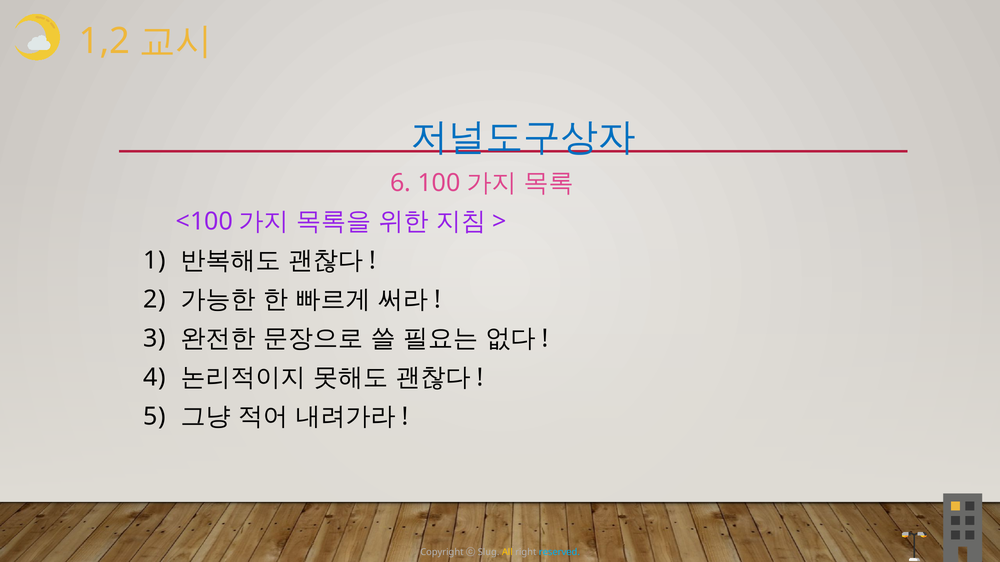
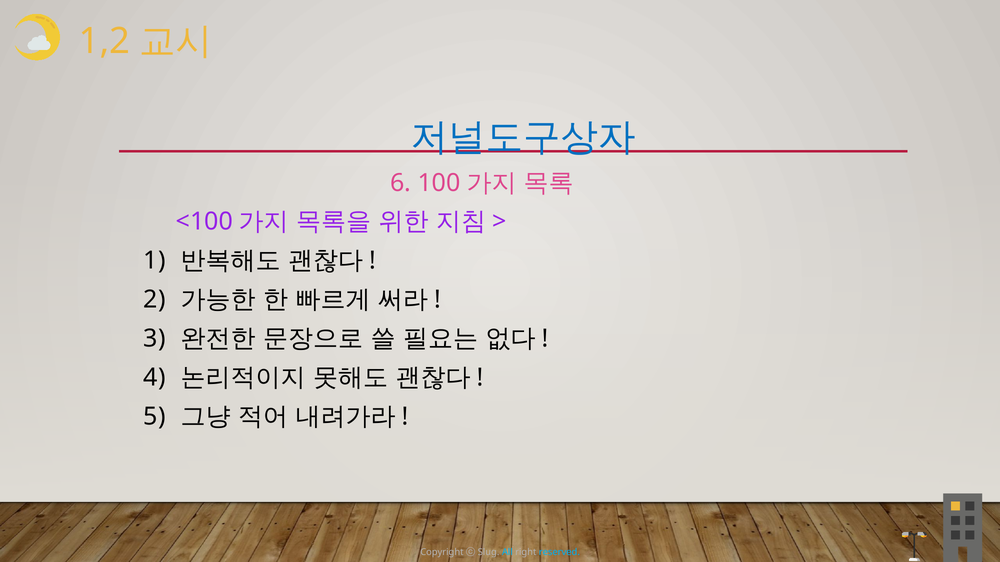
All colour: yellow -> light blue (507, 552)
